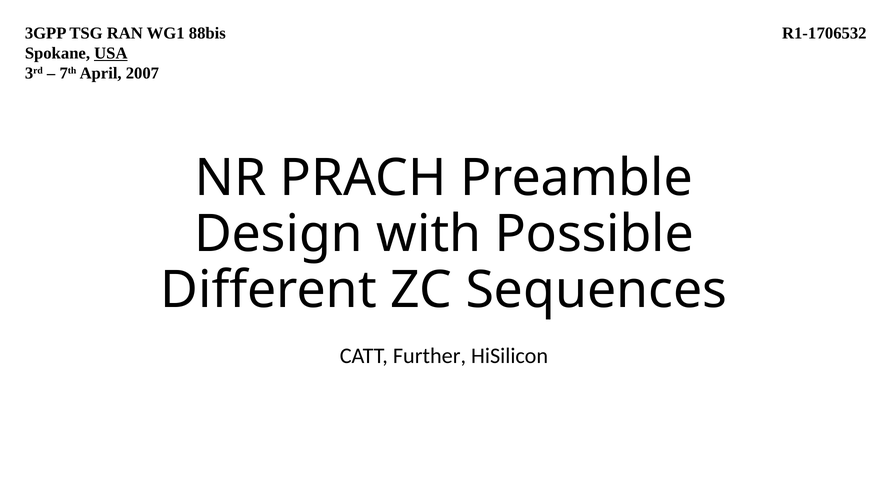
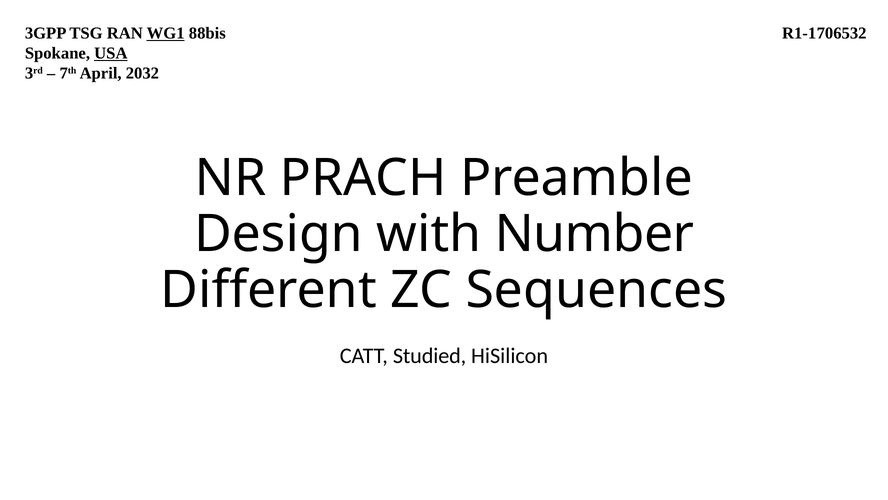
WG1 underline: none -> present (166, 33)
2007: 2007 -> 2032 (142, 73)
Possible: Possible -> Number (594, 234)
Further: Further -> Studied (430, 356)
